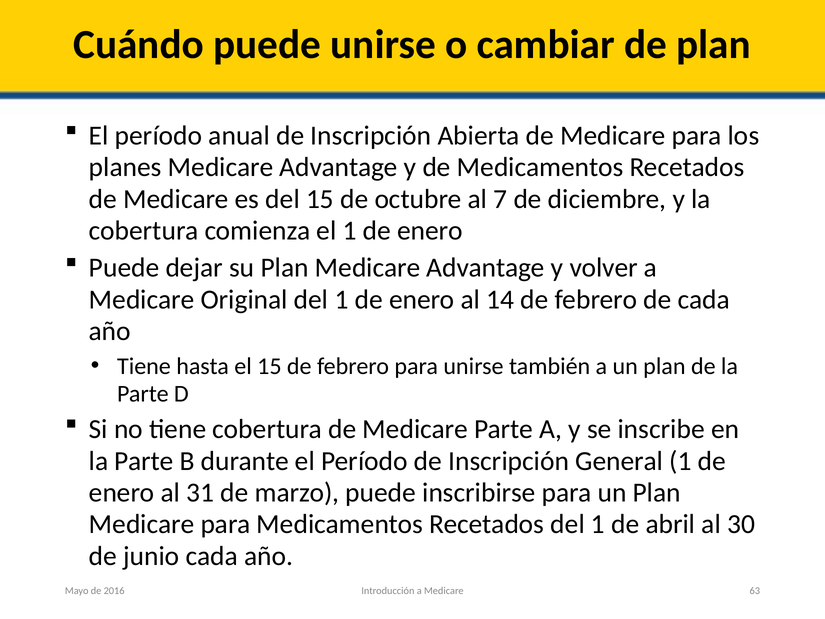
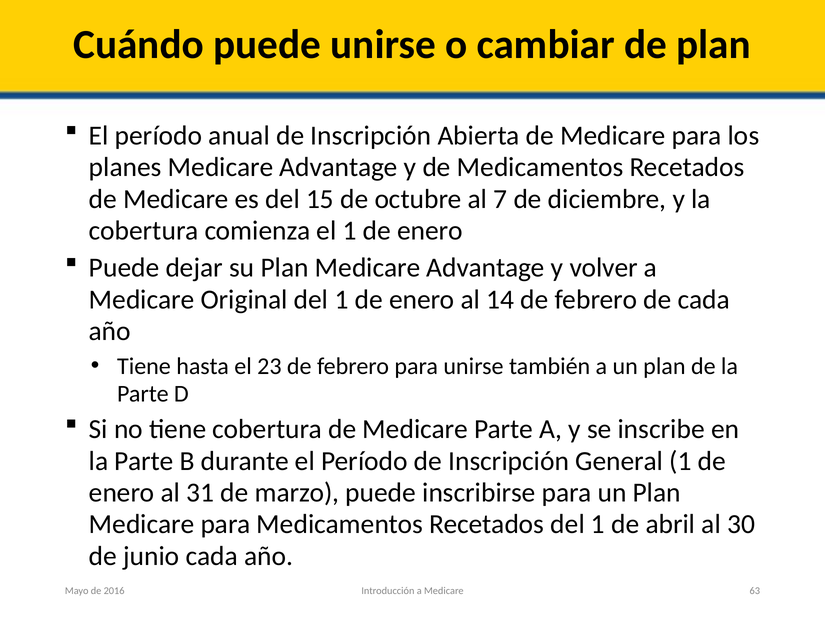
el 15: 15 -> 23 (269, 366)
